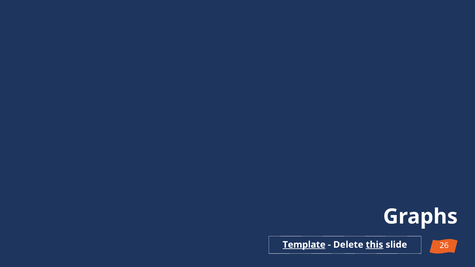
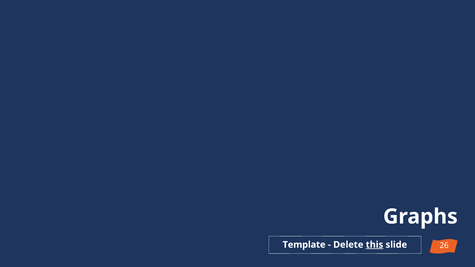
Template underline: present -> none (304, 245)
